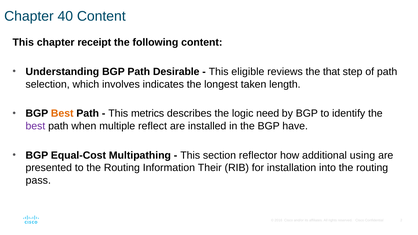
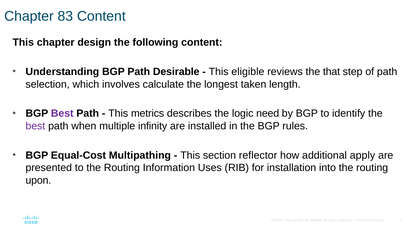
40: 40 -> 83 (65, 16)
receipt: receipt -> design (94, 43)
indicates: indicates -> calculate (163, 84)
Best colour: orange -> purple (62, 114)
reflect: reflect -> infinity (153, 126)
have: have -> rules (295, 126)
using: using -> apply (362, 155)
Their: Their -> Uses (210, 168)
pass: pass -> upon (38, 180)
